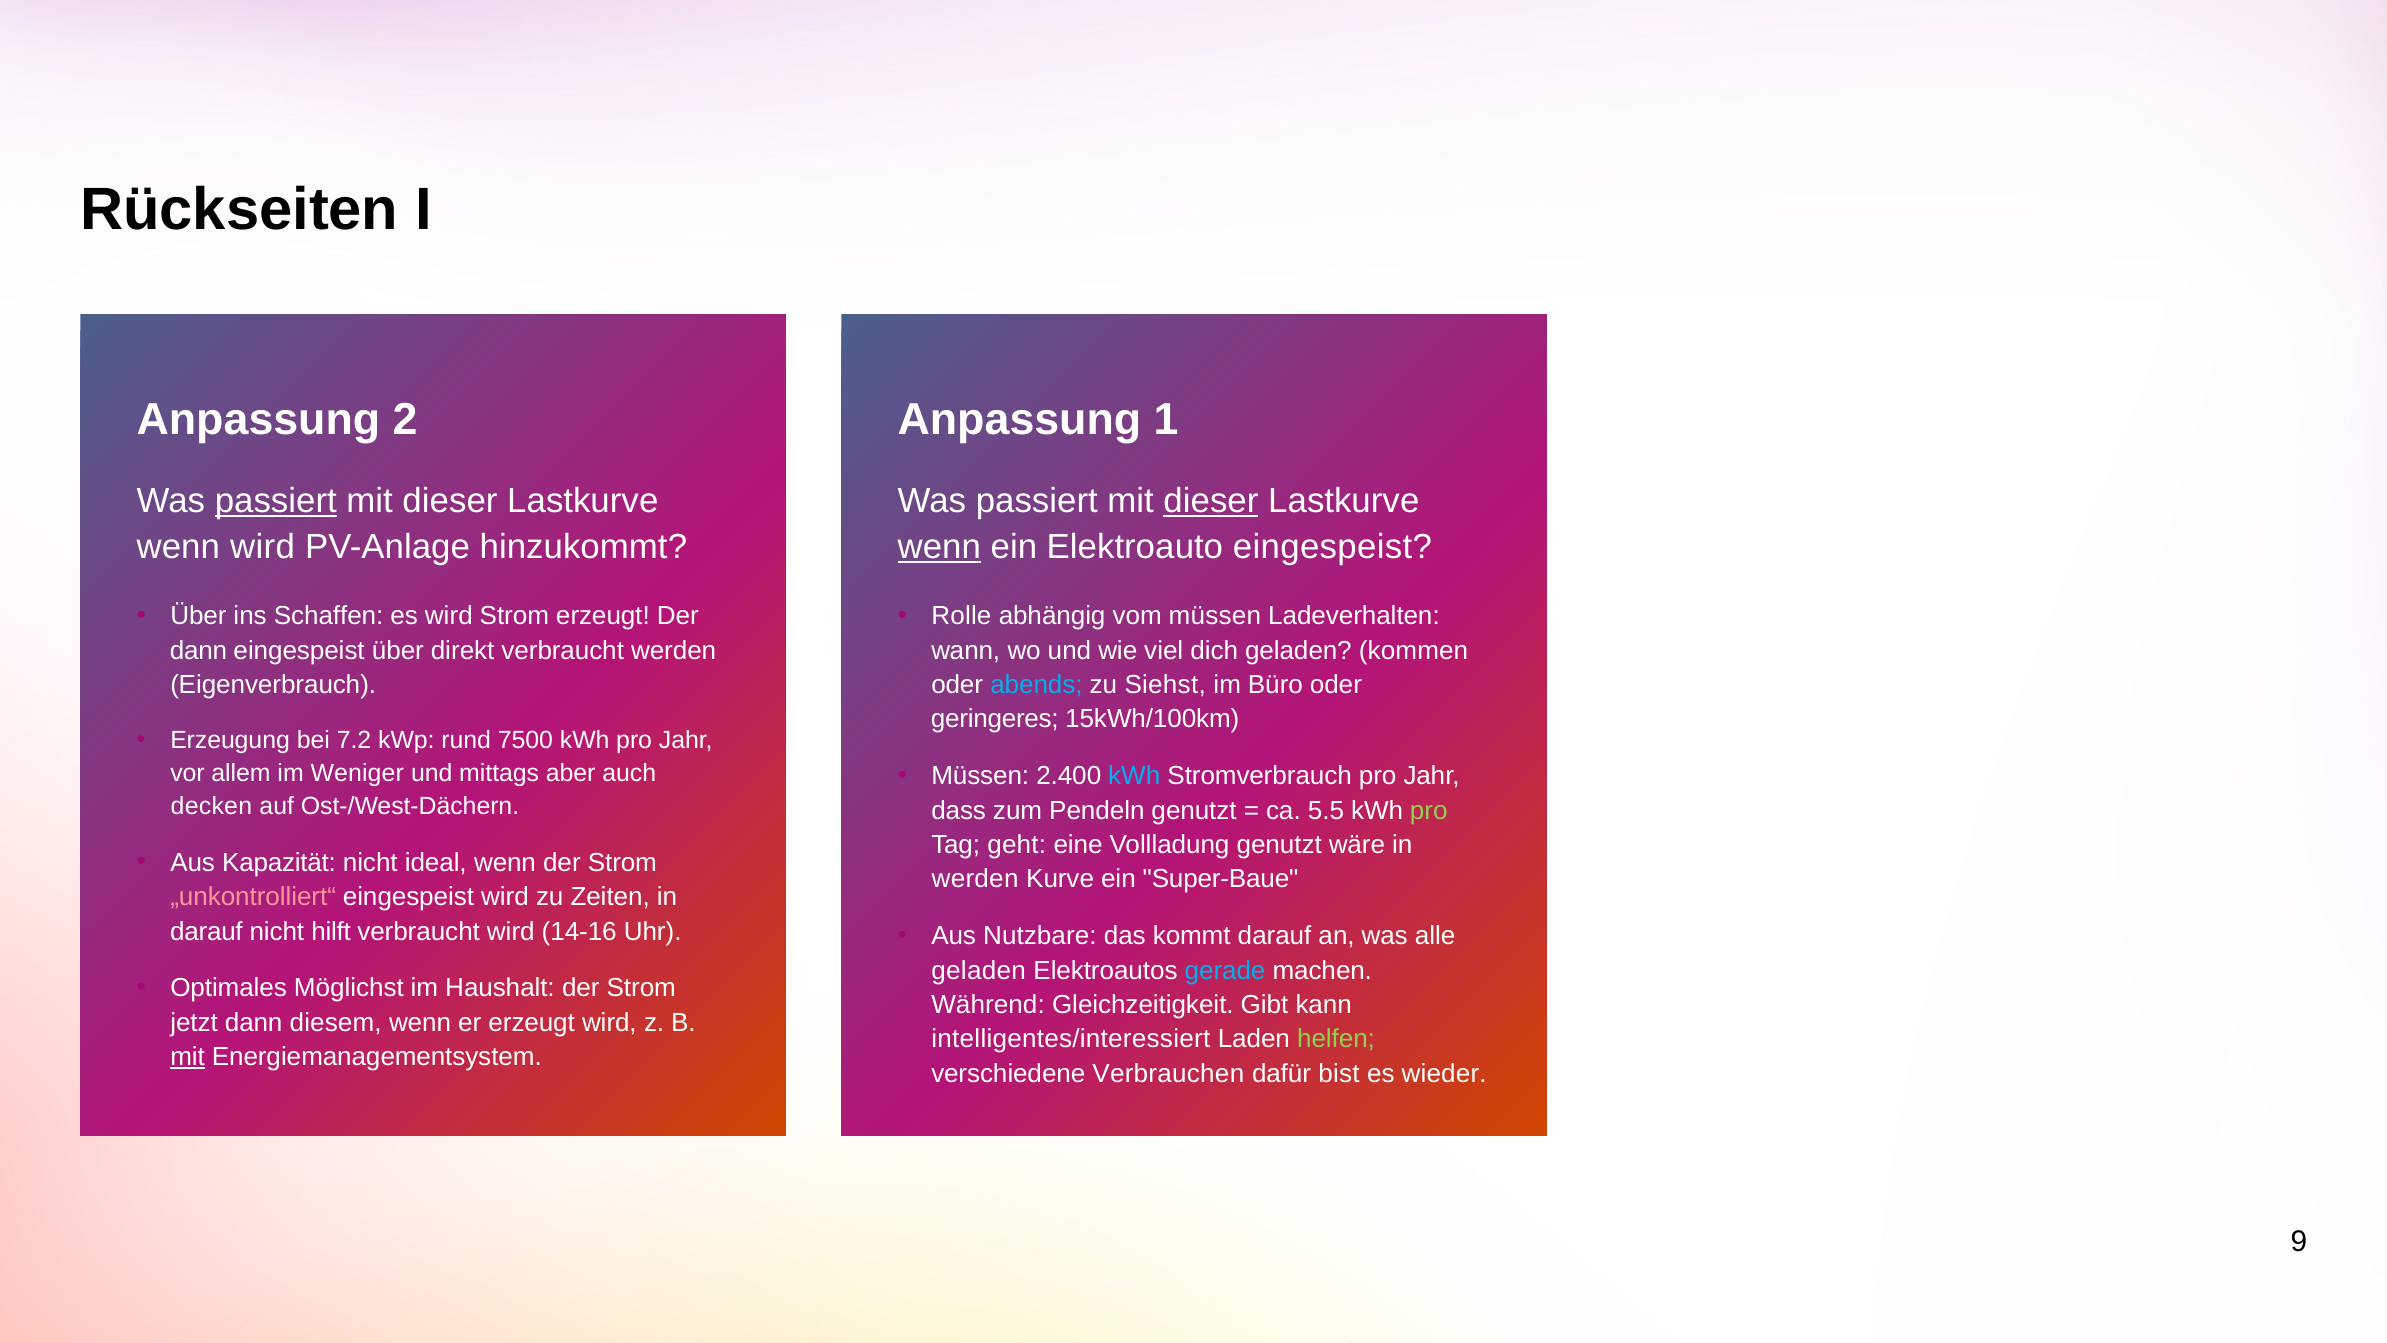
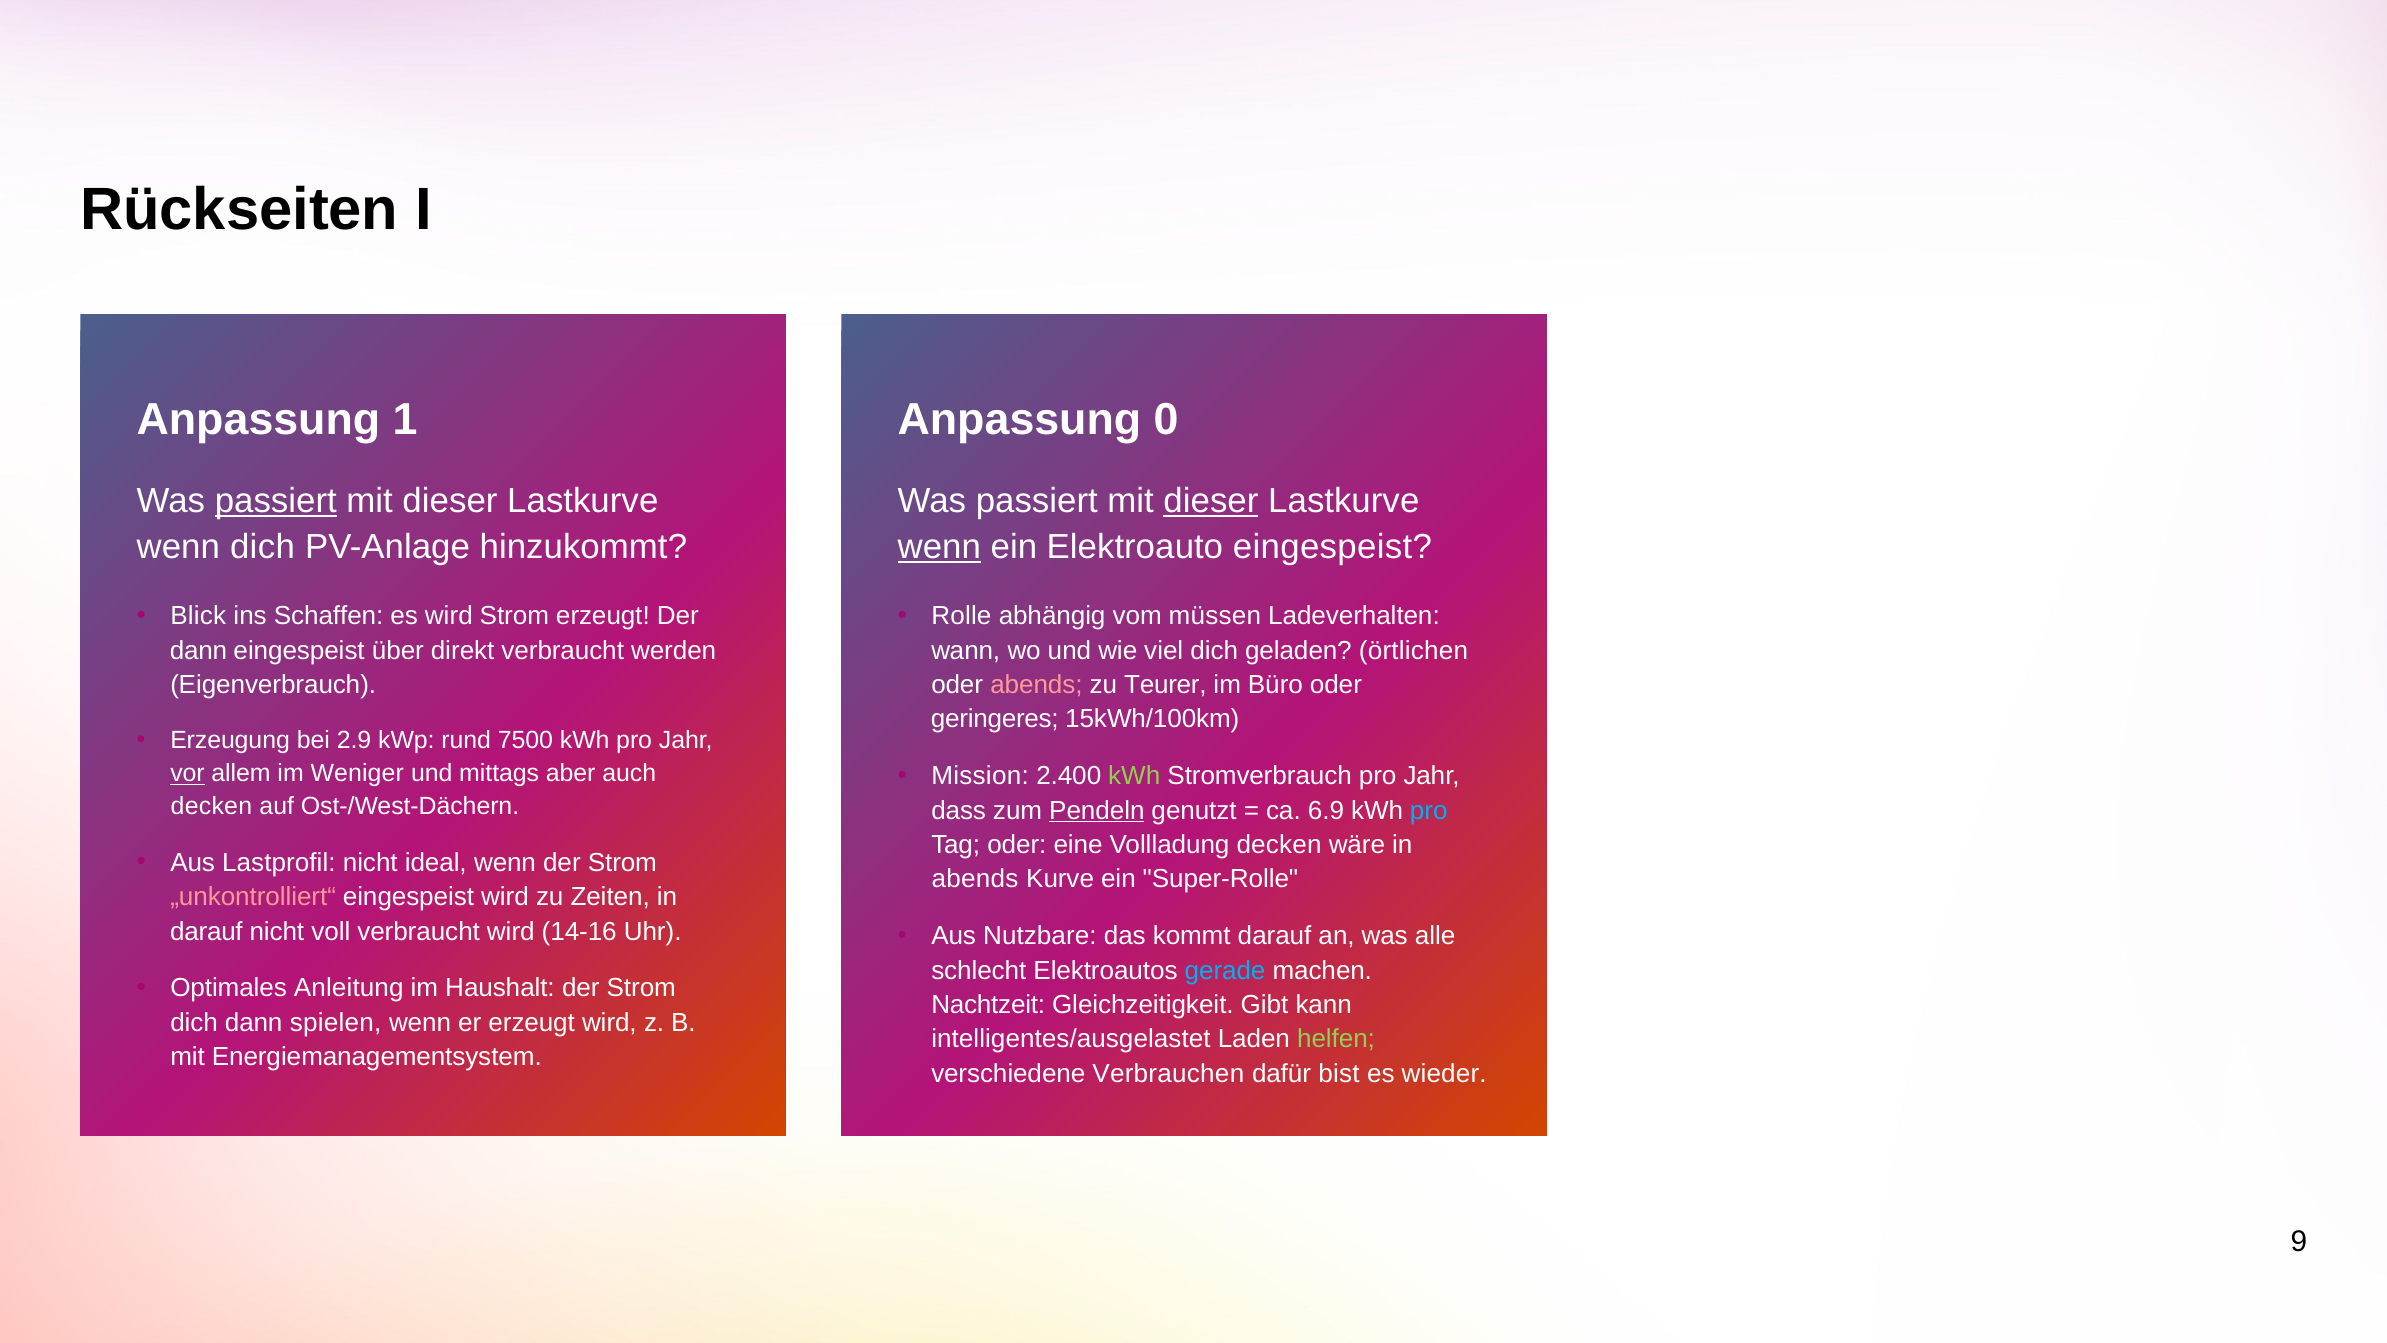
2: 2 -> 1 (405, 420)
1: 1 -> 0 (1166, 420)
wenn wird: wird -> dich (262, 547)
Über: Über -> Blick (198, 616)
kommen: kommen -> örtlichen (1414, 650)
abends colour: light blue -> pink (1036, 685)
Siehst: Siehst -> Teurer (1165, 685)
7.2: 7.2 -> 2.9 (354, 741)
vor underline: none -> present (187, 773)
Müssen: Müssen -> Mission (980, 776)
kWh colour: light blue -> light green (1134, 776)
Pendeln underline: none -> present (1097, 810)
5.5: 5.5 -> 6.9 (1326, 810)
pro colour: light green -> light blue (1429, 810)
Tag geht: geht -> oder (1017, 845)
Vollladung genutzt: genutzt -> decken (1279, 845)
Kapazität: Kapazität -> Lastprofil (279, 862)
werden: werden -> abends (975, 879)
Super-Baue: Super-Baue -> Super-Rolle (1220, 879)
hilft: hilft -> voll (331, 931)
geladen: geladen -> schlecht (979, 970)
Möglichst: Möglichst -> Anleitung (349, 988)
Während: Während -> Nachtzeit (988, 1005)
jetzt: jetzt -> dich (194, 1022)
diesem: diesem -> spielen (336, 1022)
intelligentes/interessiert: intelligentes/interessiert -> intelligentes/ausgelastet (1071, 1039)
mit underline: present -> none (188, 1057)
